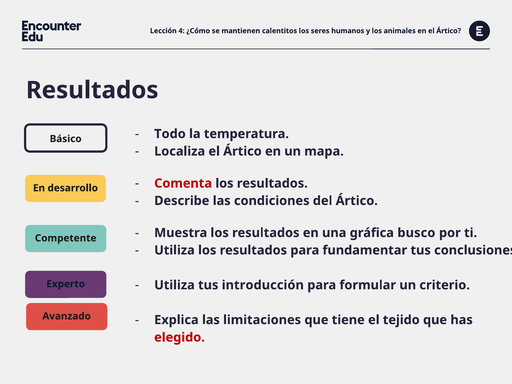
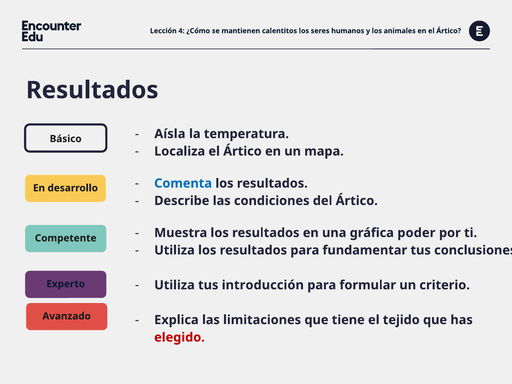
Todo: Todo -> Aísla (170, 134)
Comenta colour: red -> blue (183, 183)
busco: busco -> poder (416, 233)
